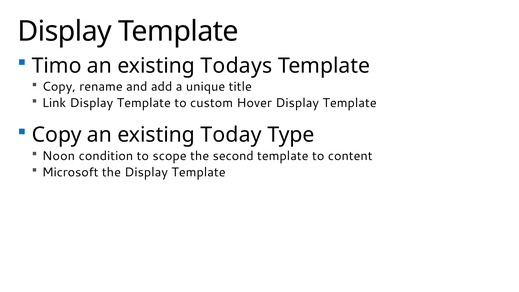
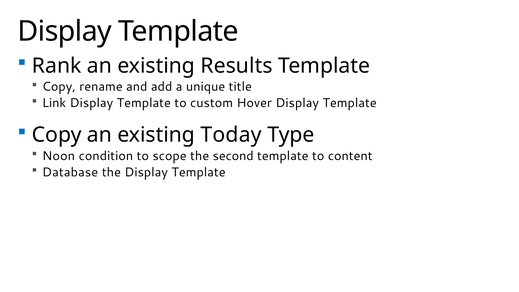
Timo: Timo -> Rank (57, 66)
Todays: Todays -> Results (236, 66)
Microsoft: Microsoft -> Database (70, 172)
